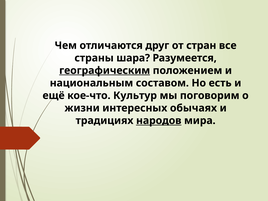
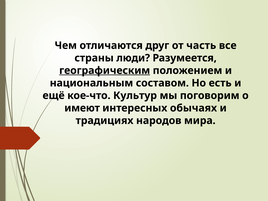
стран: стран -> часть (201, 45)
шара: шара -> люди (133, 58)
жизни: жизни -> имеют (82, 108)
народов underline: present -> none (159, 121)
